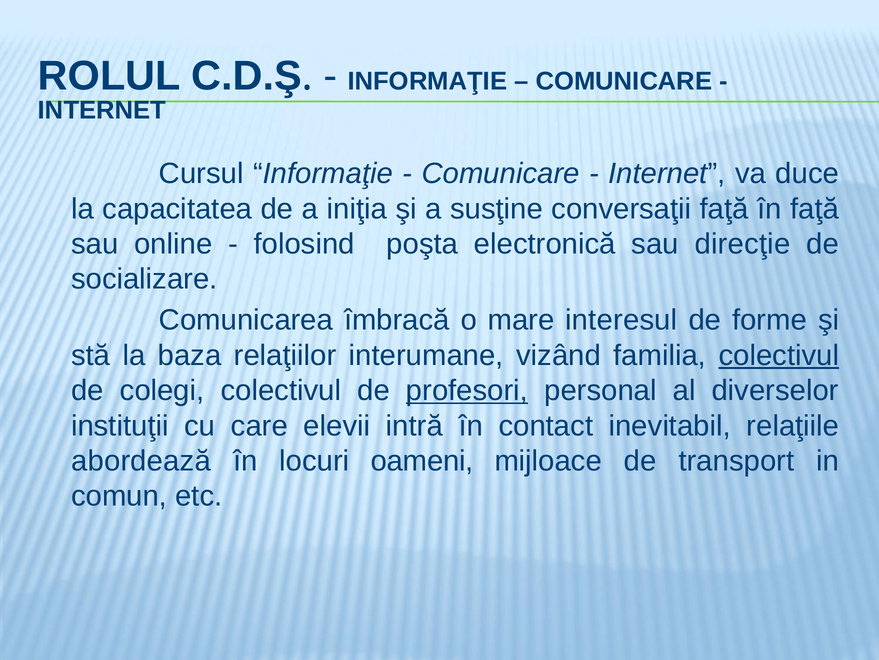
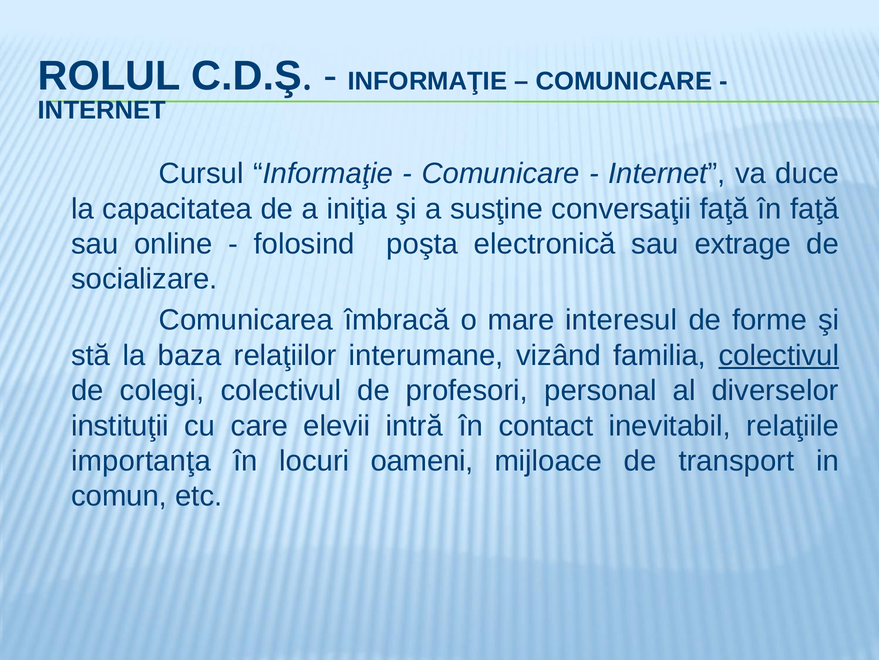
direcţie: direcţie -> extrage (743, 244)
profesori underline: present -> none (467, 390)
abordează: abordează -> importanţa (141, 461)
